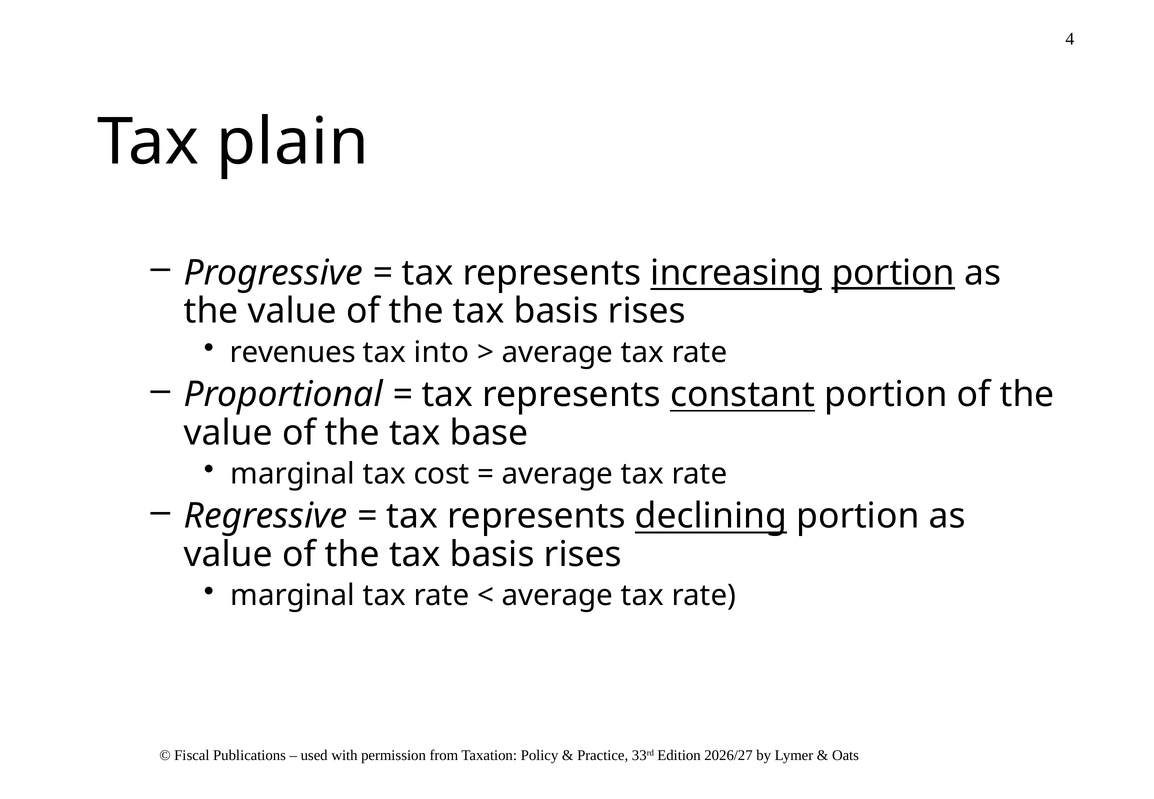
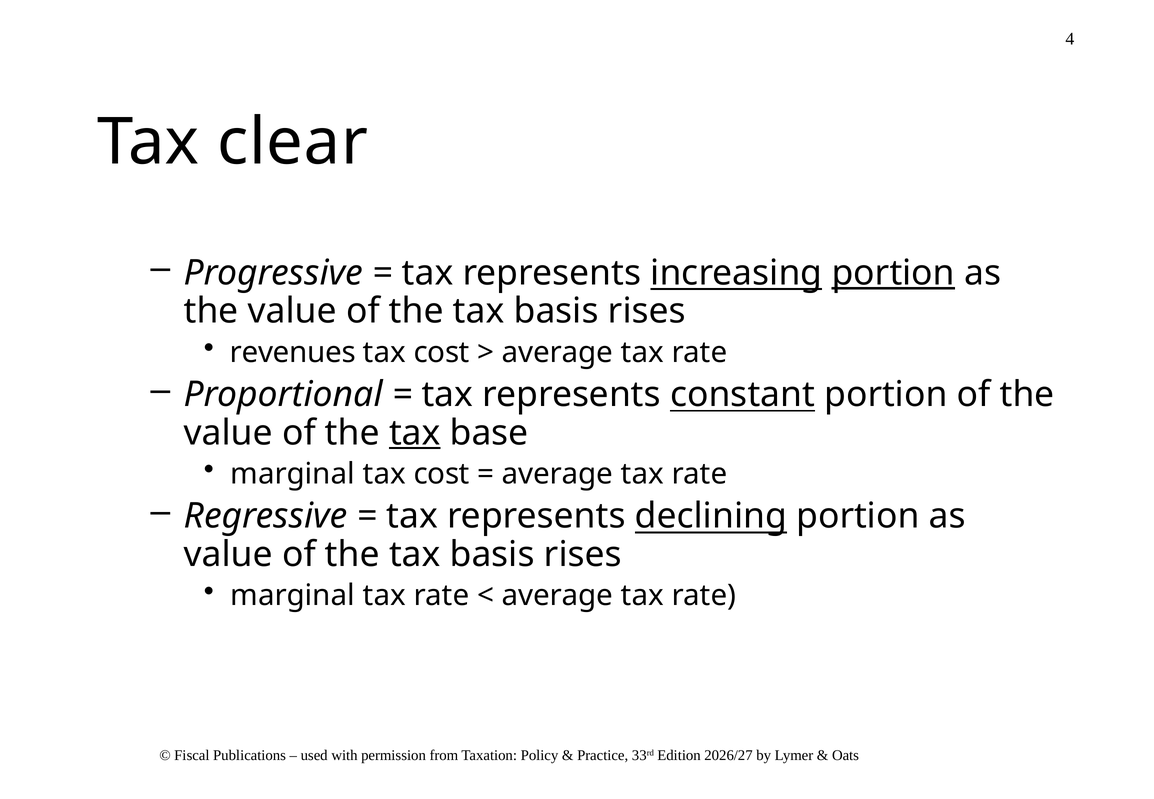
plain: plain -> clear (293, 142)
into: into -> cost (442, 352)
tax underline: none -> present (415, 433)
